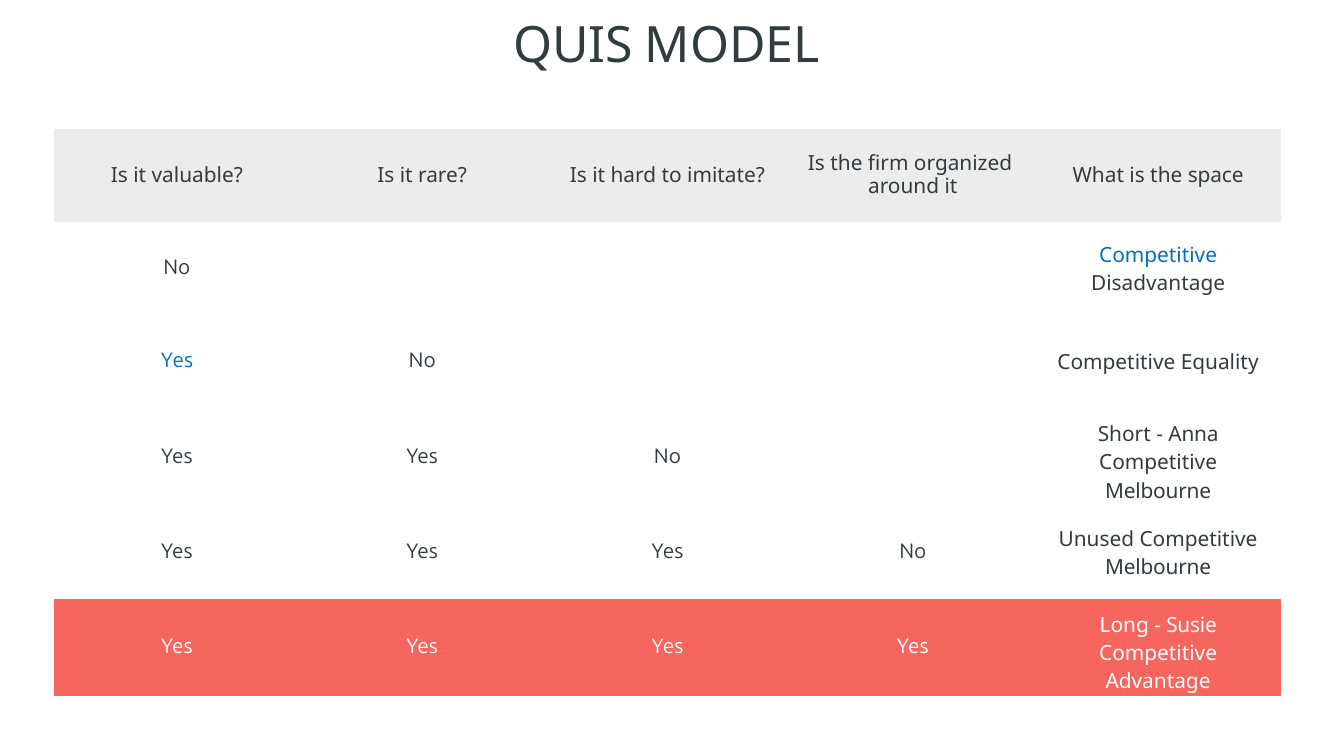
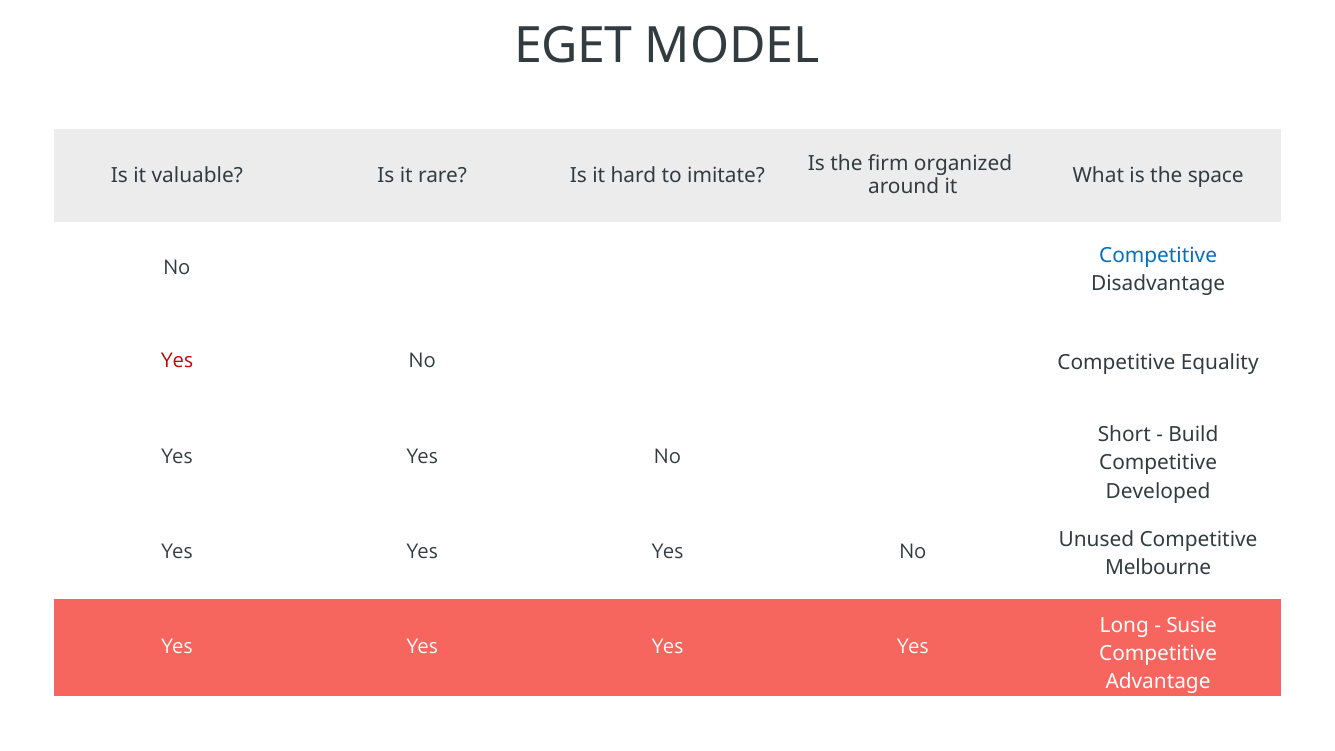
QUIS: QUIS -> EGET (573, 46)
Yes colour: blue -> red (177, 361)
Anna: Anna -> Build (1193, 435)
Melbourne: Melbourne -> Developed (1158, 491)
